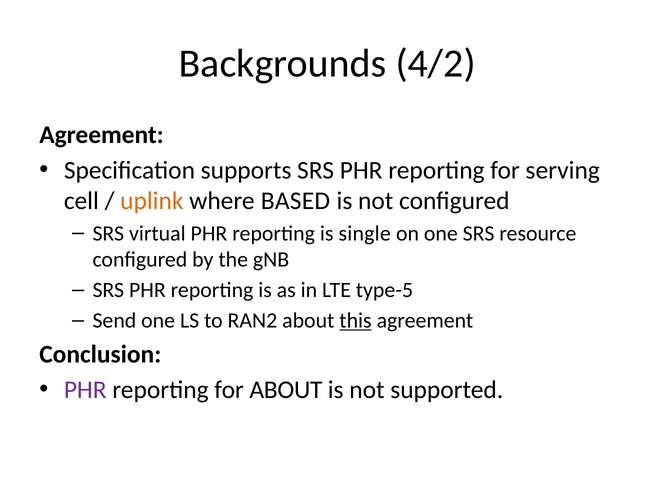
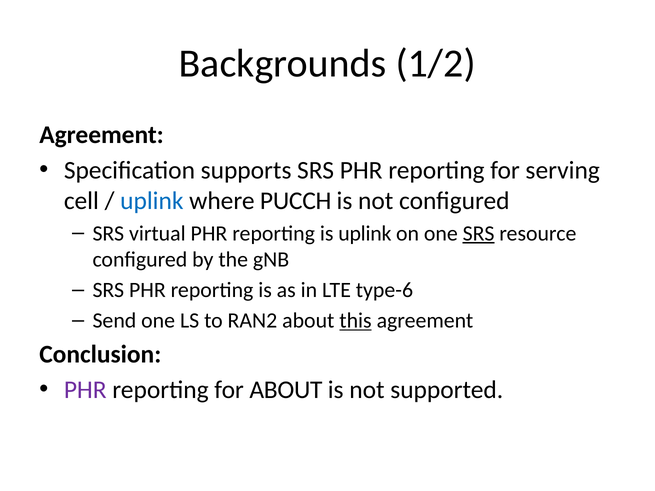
4/2: 4/2 -> 1/2 (436, 63)
uplink colour: orange -> blue (152, 201)
BASED: BASED -> PUCCH (296, 201)
is single: single -> uplink (365, 234)
SRS underline: none -> present (479, 234)
type-5: type-5 -> type-6 (384, 290)
